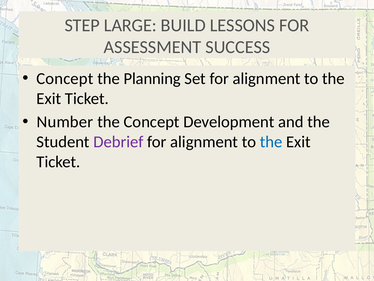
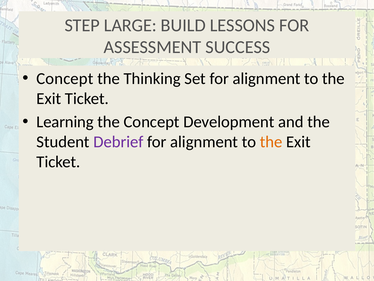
Planning: Planning -> Thinking (152, 78)
Number: Number -> Learning (65, 122)
the colour: blue -> orange (271, 142)
